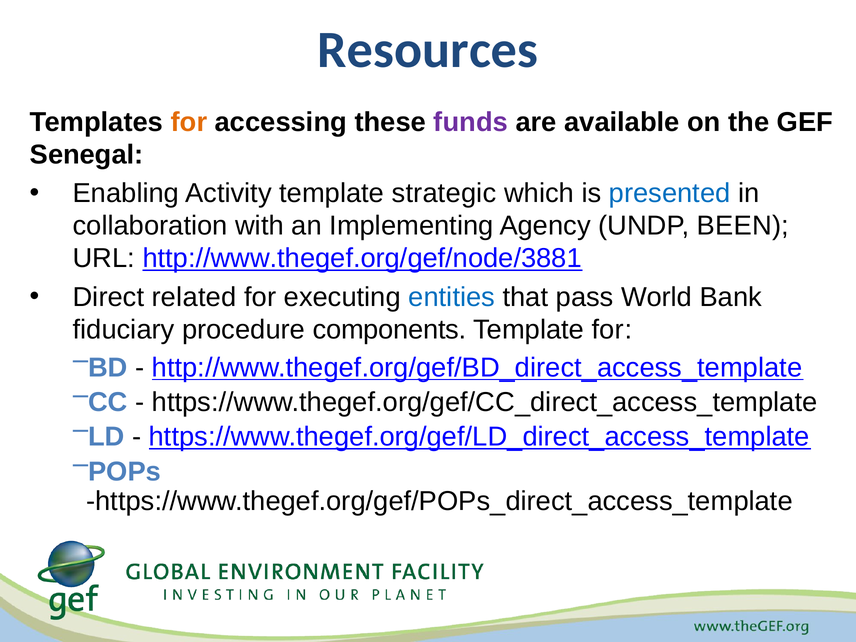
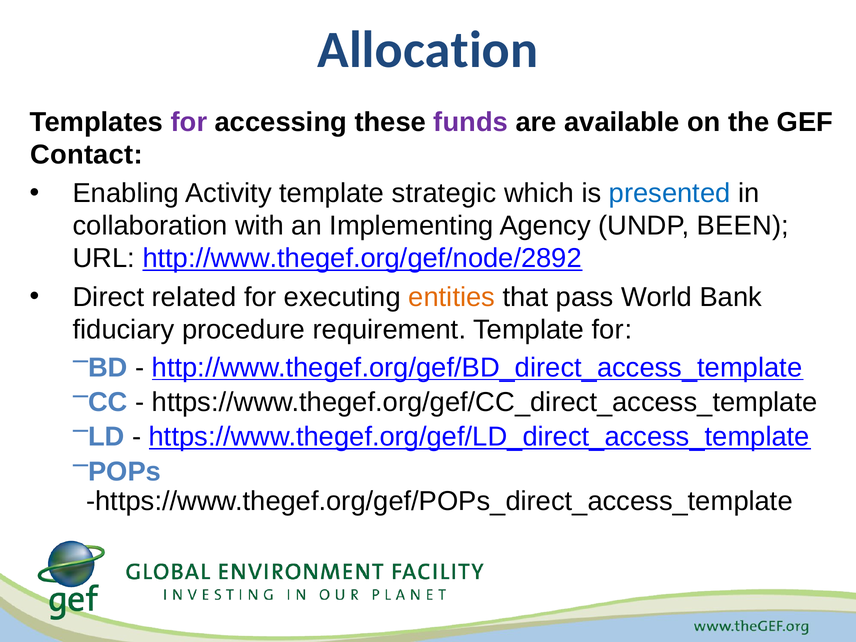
Resources: Resources -> Allocation (428, 50)
for colour: orange -> purple (189, 122)
Senegal: Senegal -> Contact (86, 155)
http://www.thegef.org/gef/node/3881: http://www.thegef.org/gef/node/3881 -> http://www.thegef.org/gef/node/2892 (362, 258)
entities colour: blue -> orange (452, 297)
components: components -> requirement (389, 330)
